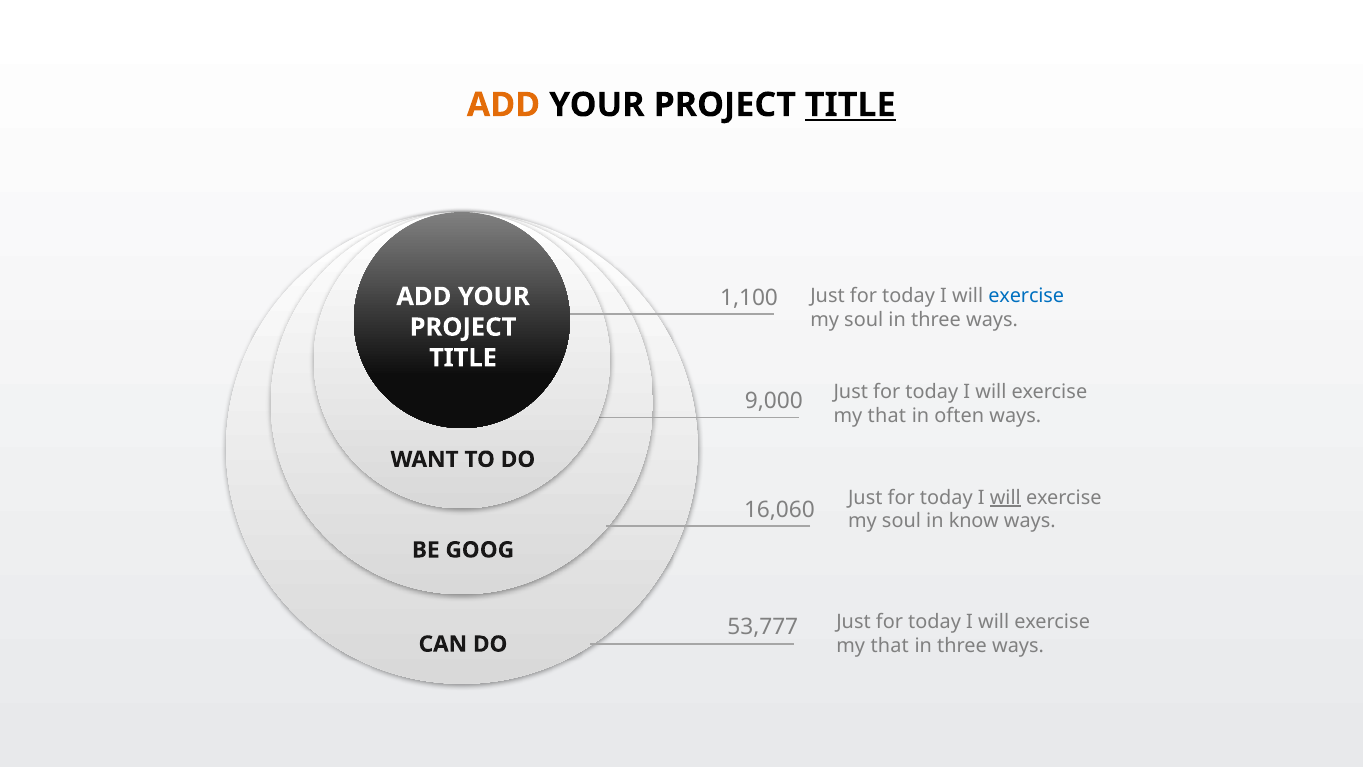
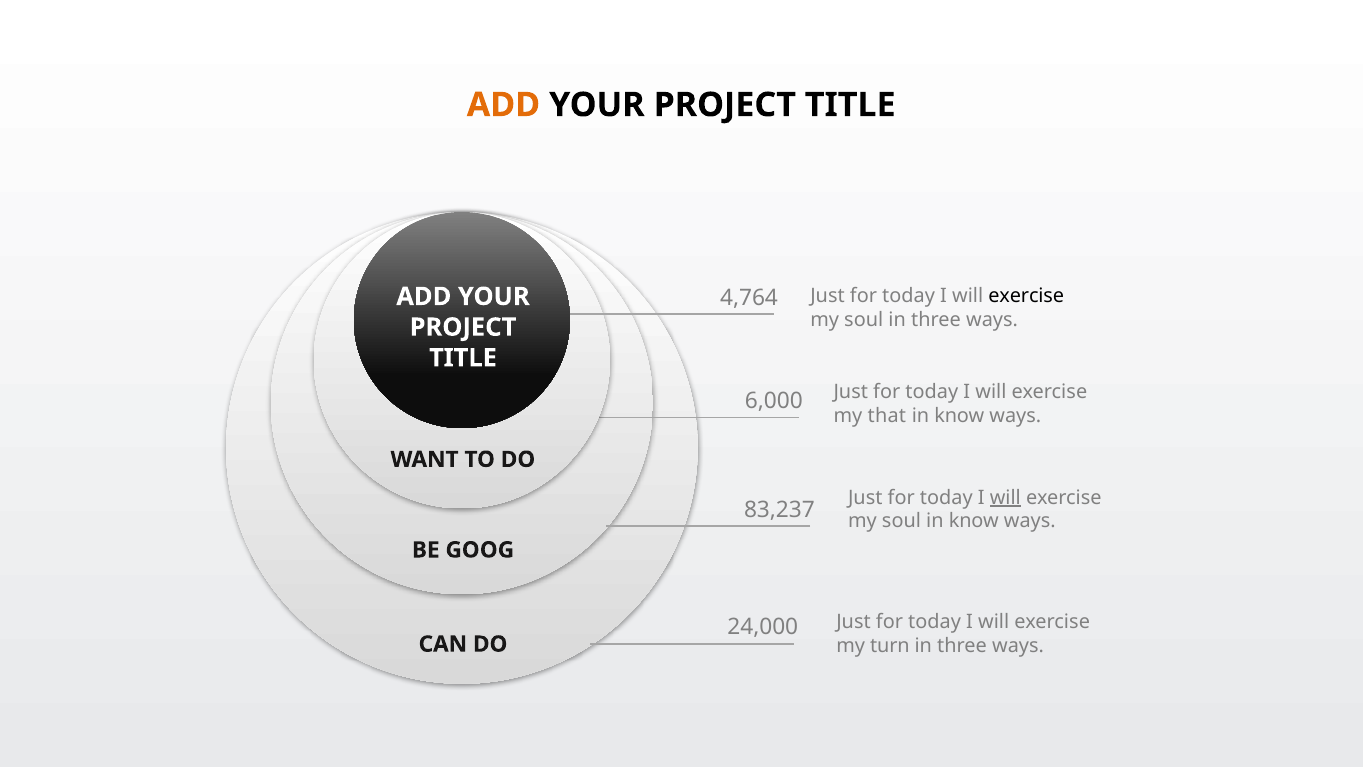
TITLE underline: present -> none (850, 105)
1,100: 1,100 -> 4,764 (749, 298)
exercise colour: blue -> black (1026, 296)
9,000: 9,000 -> 6,000 (774, 401)
often: often -> know (959, 416)
16,060: 16,060 -> 83,237 (779, 510)
53,777: 53,777 -> 24,000 (763, 627)
that: that -> turn (890, 645)
